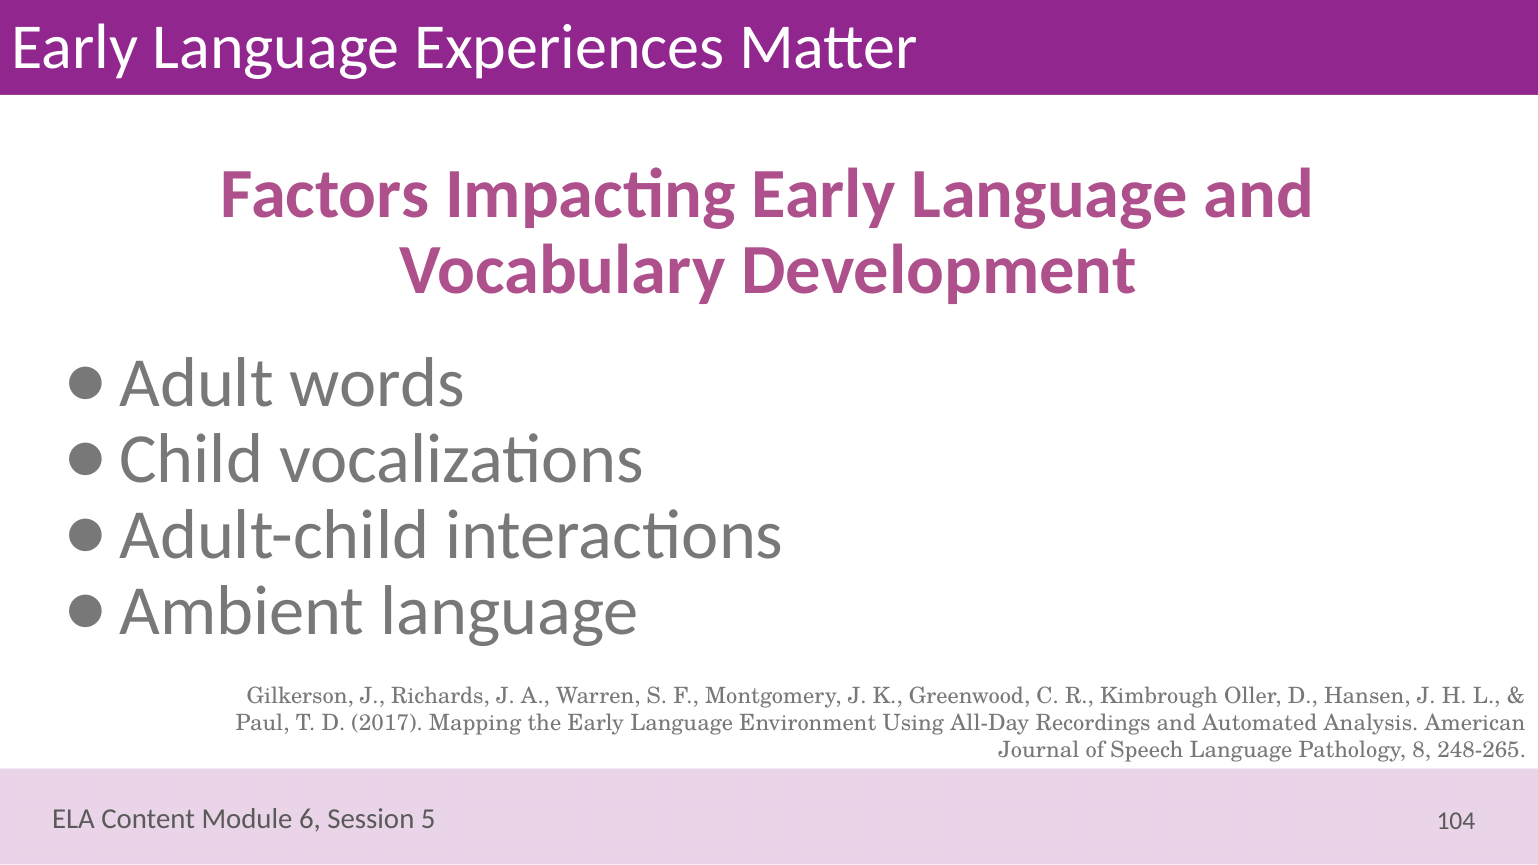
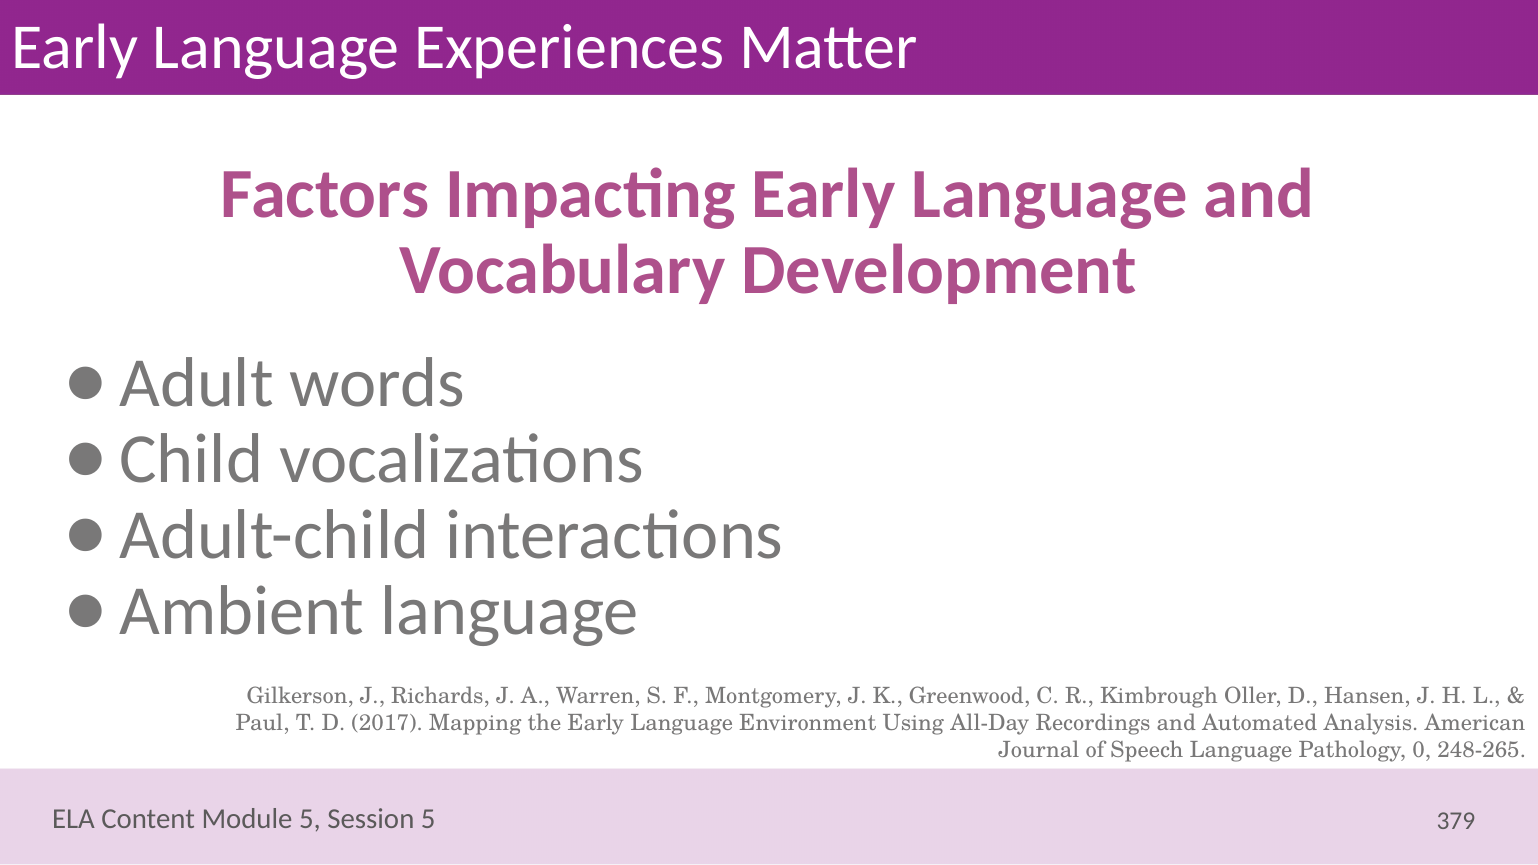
8: 8 -> 0 (1422, 750)
6: 6 -> 5 (310, 819)
104: 104 -> 379 (1456, 821)
